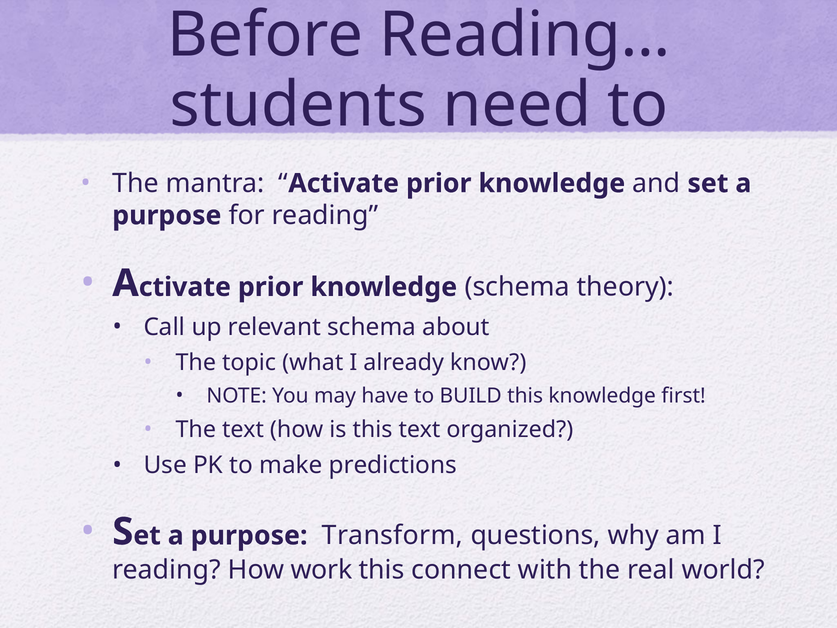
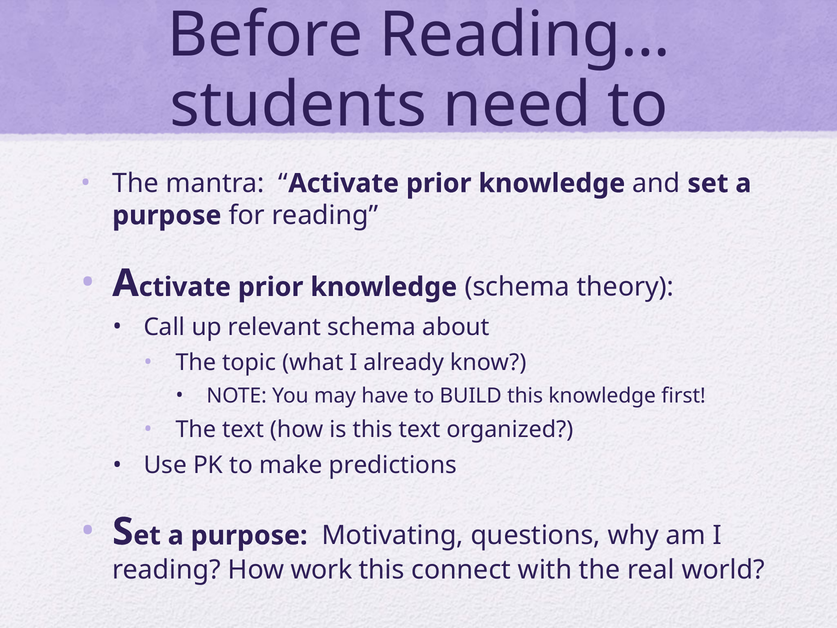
Transform: Transform -> Motivating (393, 535)
